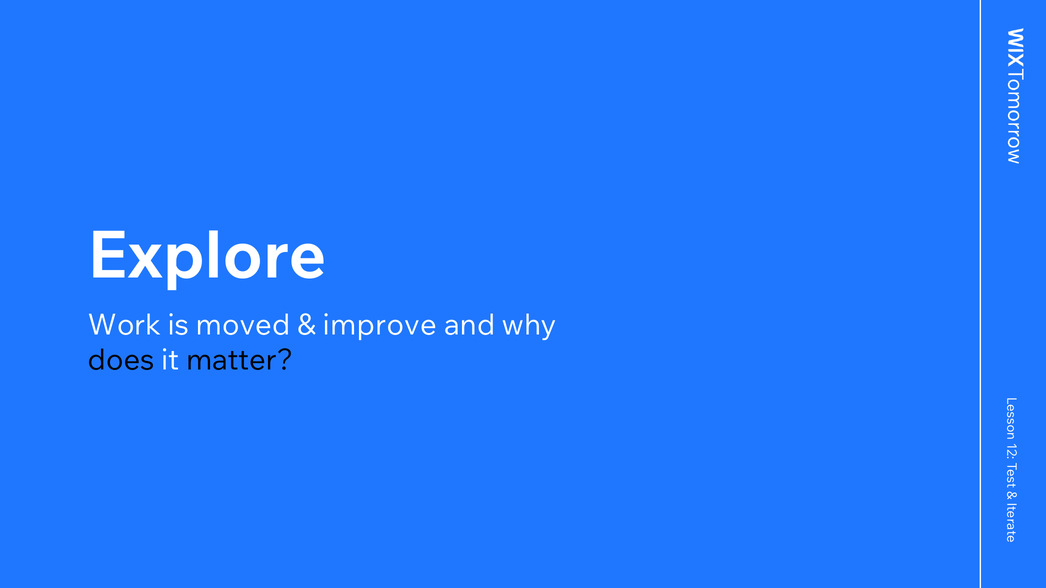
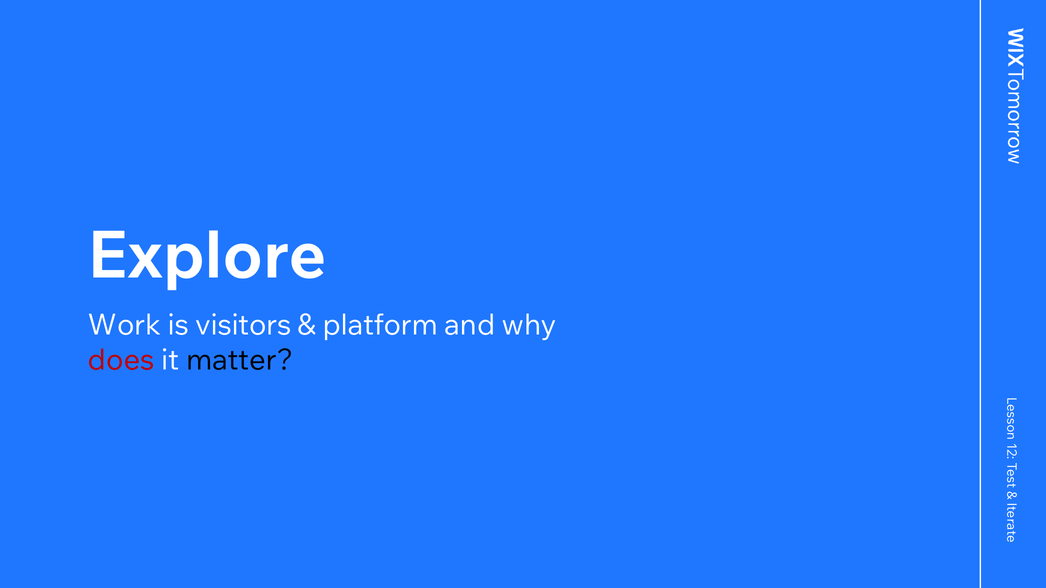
moved: moved -> visitors (243, 325)
improve: improve -> platform (380, 325)
does colour: black -> red (121, 360)
